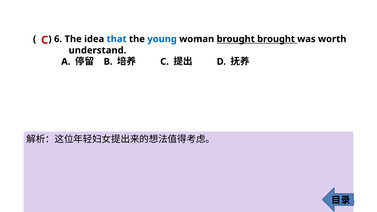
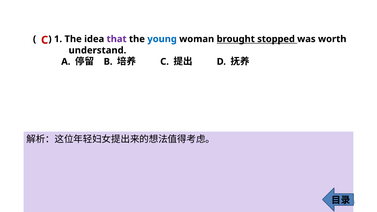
6: 6 -> 1 (58, 39)
that colour: blue -> purple (117, 39)
brought brought: brought -> stopped (276, 39)
